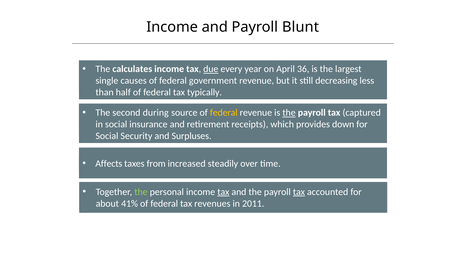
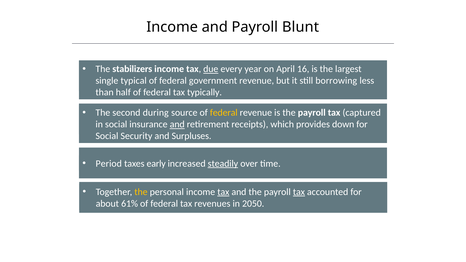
calculates: calculates -> stabilizers (132, 69)
36: 36 -> 16 (303, 69)
causes: causes -> typical (134, 81)
decreasing: decreasing -> borrowing (336, 81)
the underline: present -> none (289, 113)
and underline: none -> present (177, 124)
Affects: Affects -> Period (109, 164)
from: from -> early (156, 164)
steadily underline: none -> present (223, 164)
the colour: light green -> yellow (141, 192)
41%: 41% -> 61% (130, 204)
2011: 2011 -> 2050 (253, 204)
